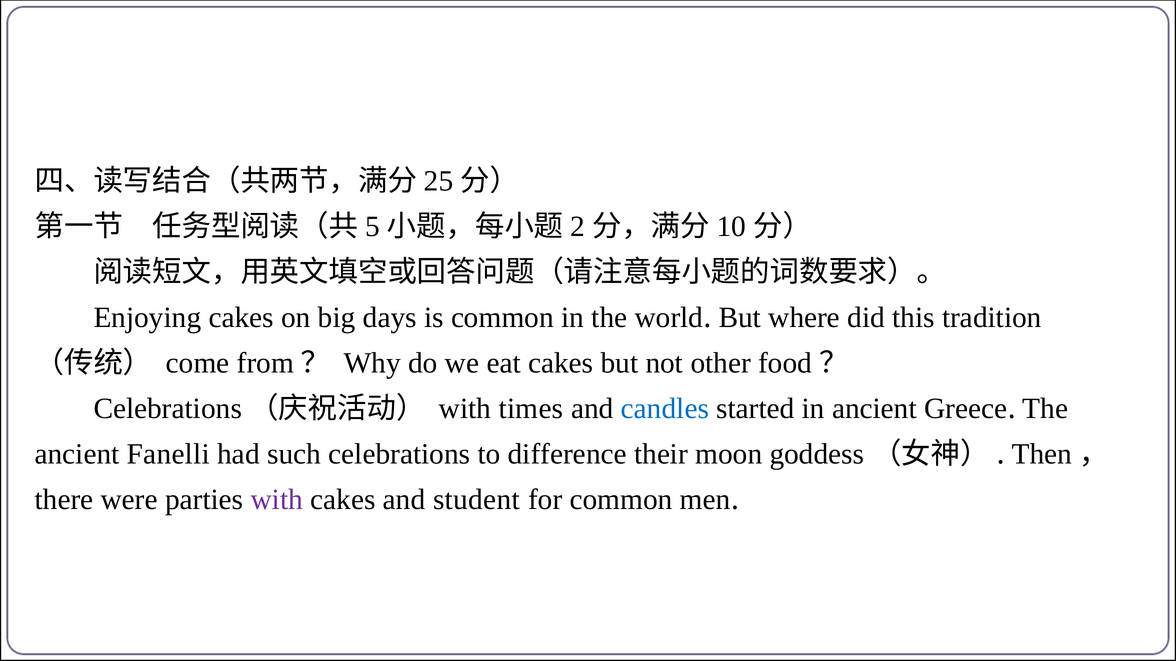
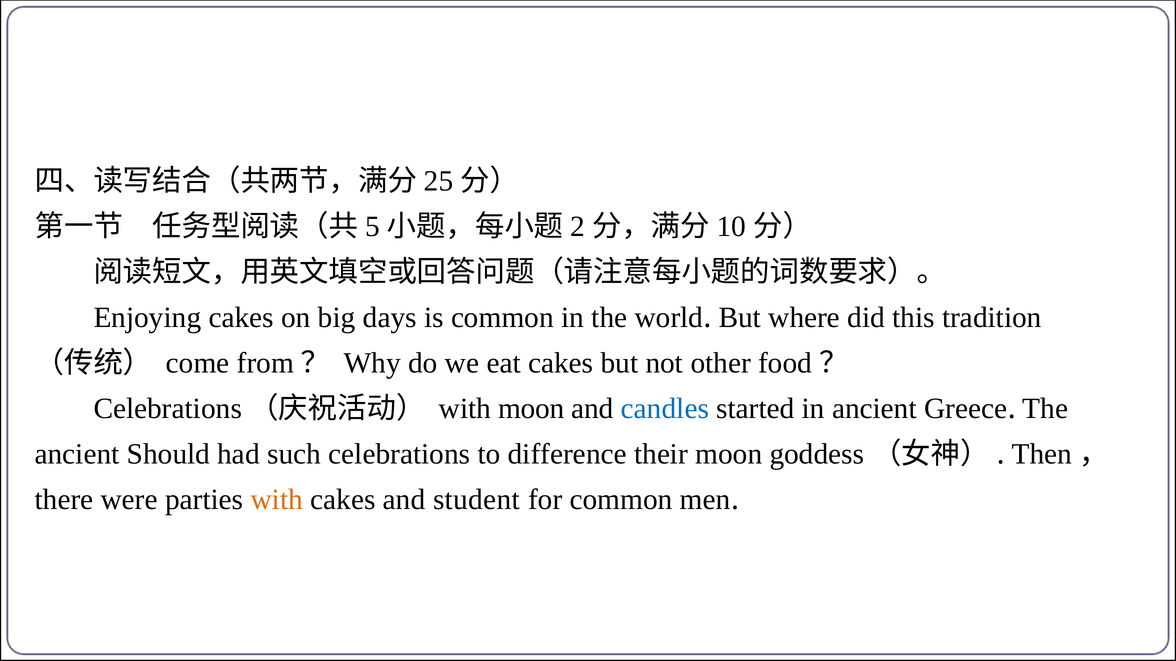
with times: times -> moon (531, 409)
Fanelli: Fanelli -> Should (168, 454)
with colour: purple -> orange (277, 500)
